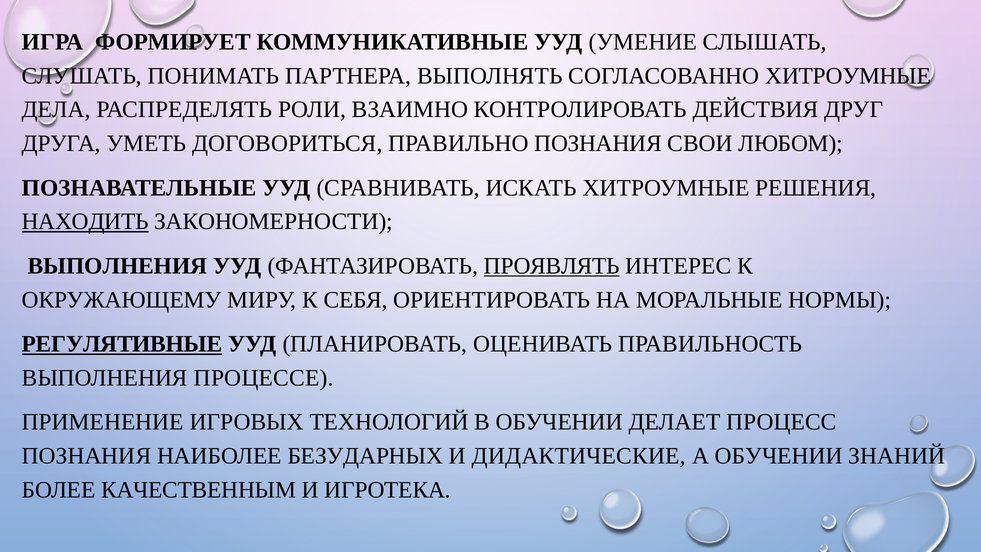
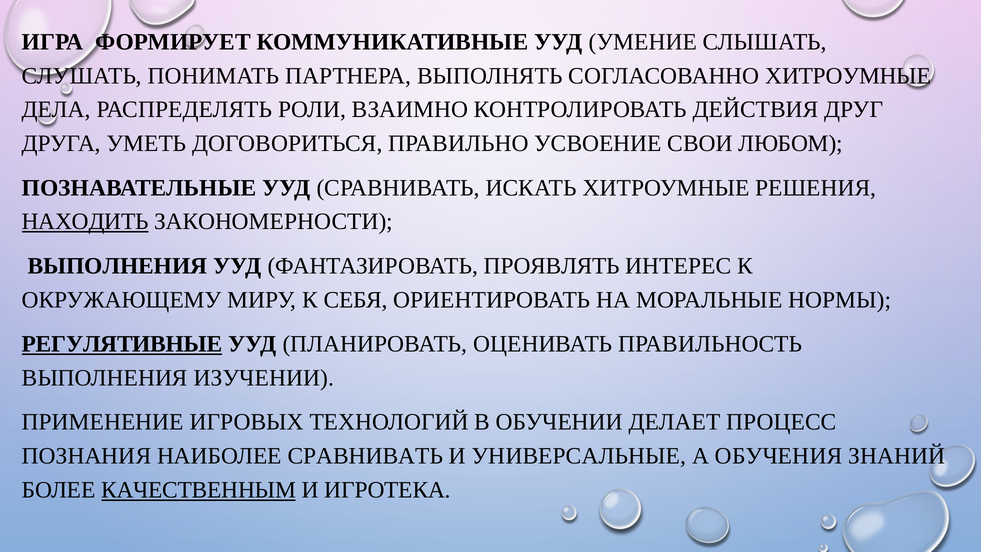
ПРАВИЛЬНО ПОЗНАНИЯ: ПОЗНАНИЯ -> УСВОЕНИЕ (598, 144)
ПРОЯВЛЯТЬ underline: present -> none (552, 266)
ПРОЦЕССЕ: ПРОЦЕССЕ -> ИЗУЧЕНИИ (264, 378)
НАИБОЛЕЕ БЕЗУДАРНЫХ: БЕЗУДАРНЫХ -> СРАВНИВАТЬ (365, 456)
ДИДАКТИЧЕСКИЕ: ДИДАКТИЧЕСКИЕ -> УНИВЕРСАЛЬНЫЕ (579, 456)
А ОБУЧЕНИИ: ОБУЧЕНИИ -> ОБУЧЕНИЯ (779, 456)
КАЧЕСТВЕННЫМ underline: none -> present (199, 490)
